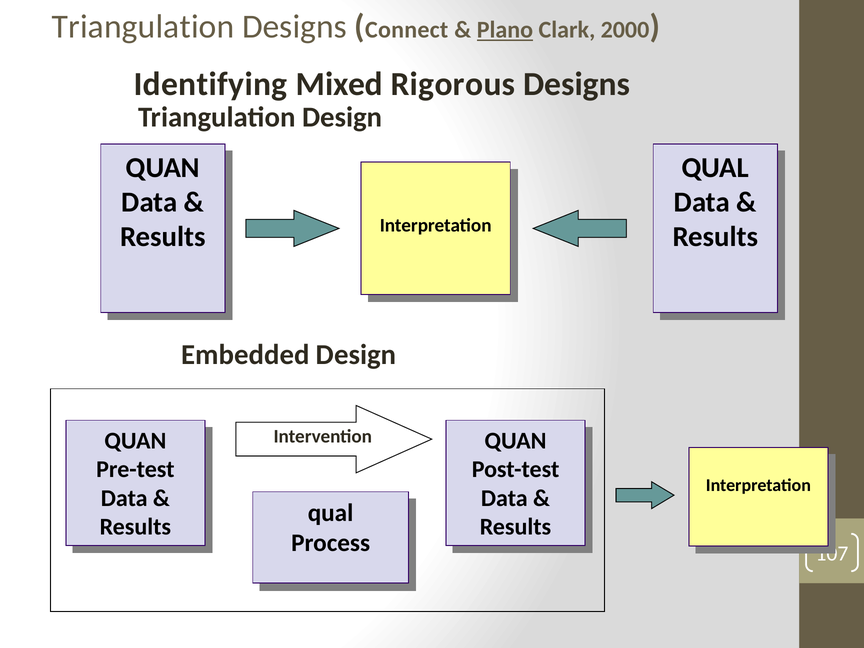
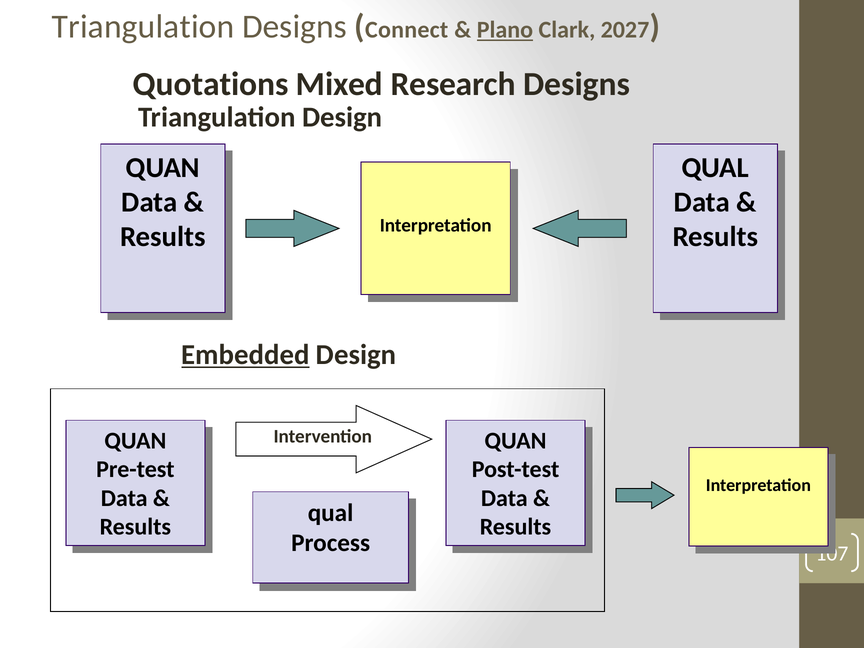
2000: 2000 -> 2027 (625, 30)
Identifying: Identifying -> Quotations (211, 84)
Rigorous: Rigorous -> Research (453, 84)
Embedded underline: none -> present (245, 355)
